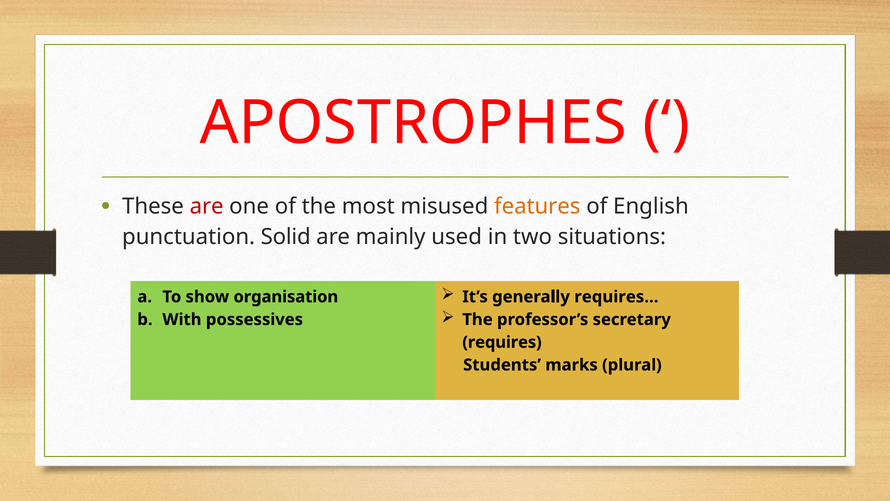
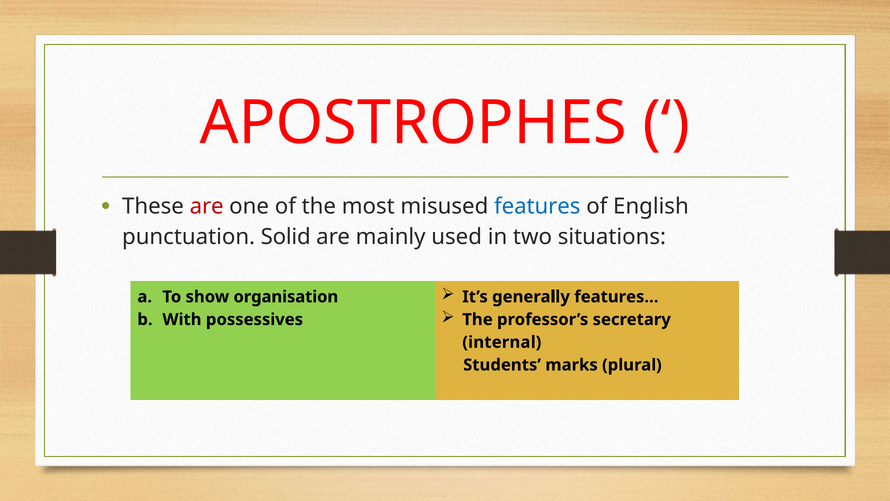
features colour: orange -> blue (537, 206)
requires…: requires… -> features… (616, 297)
requires: requires -> internal (502, 342)
